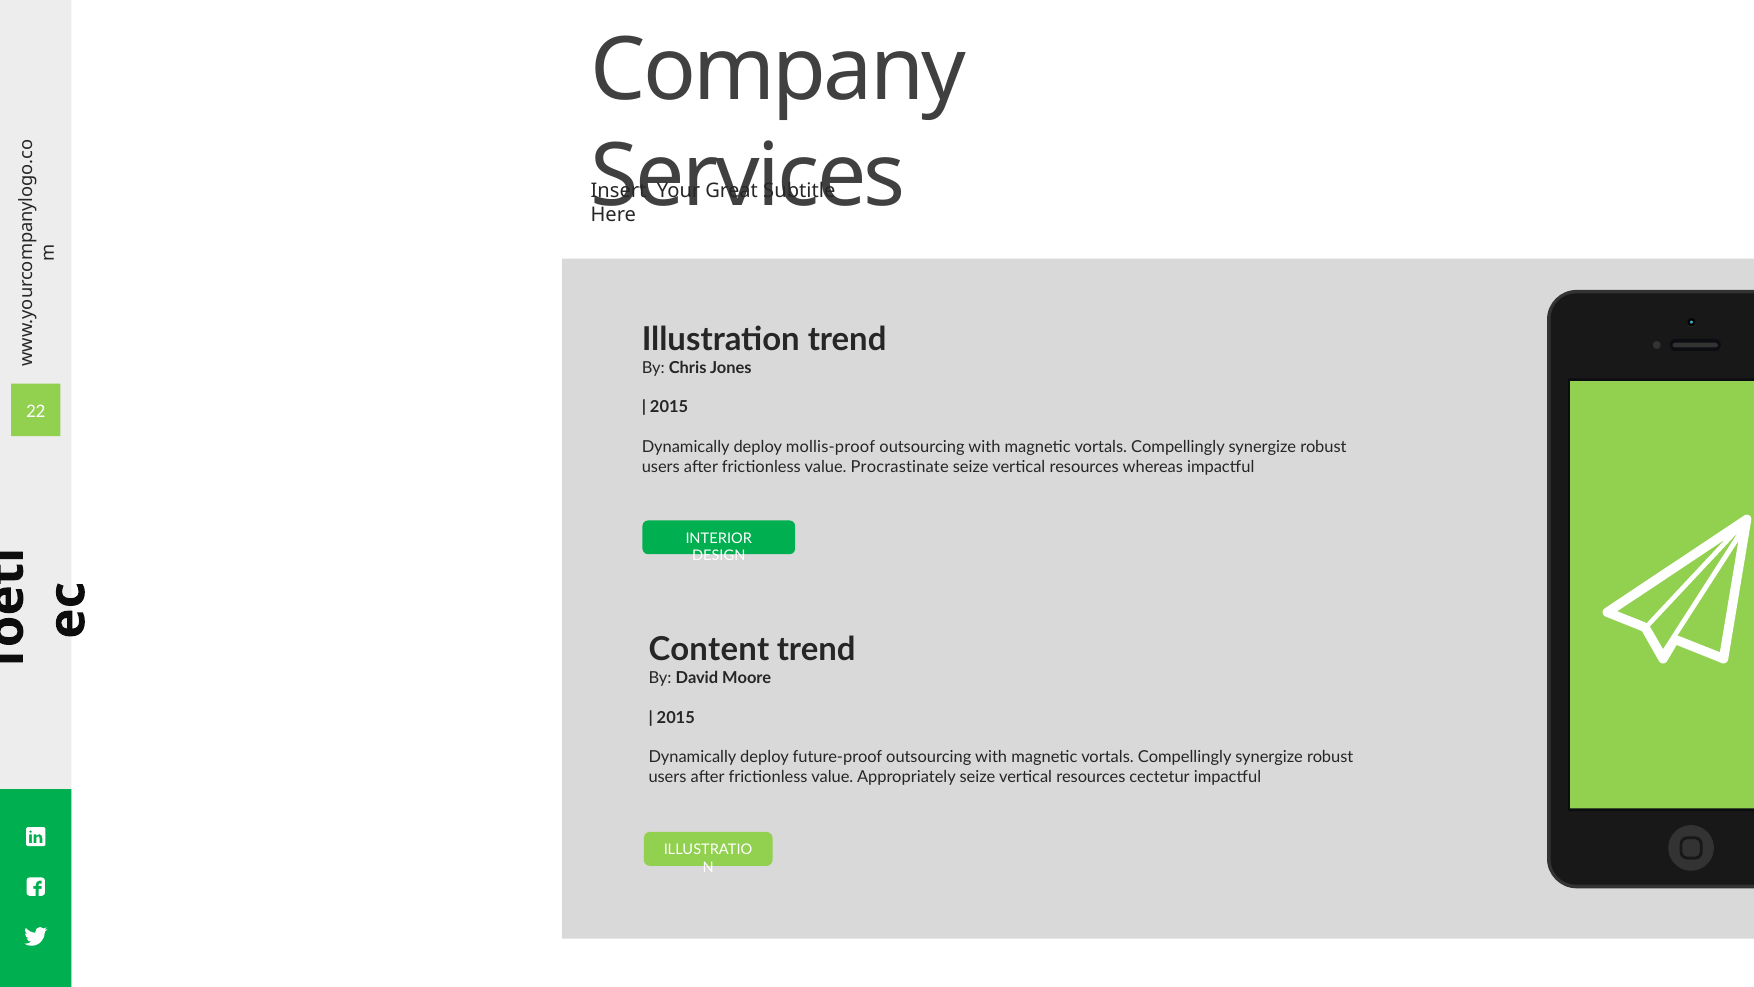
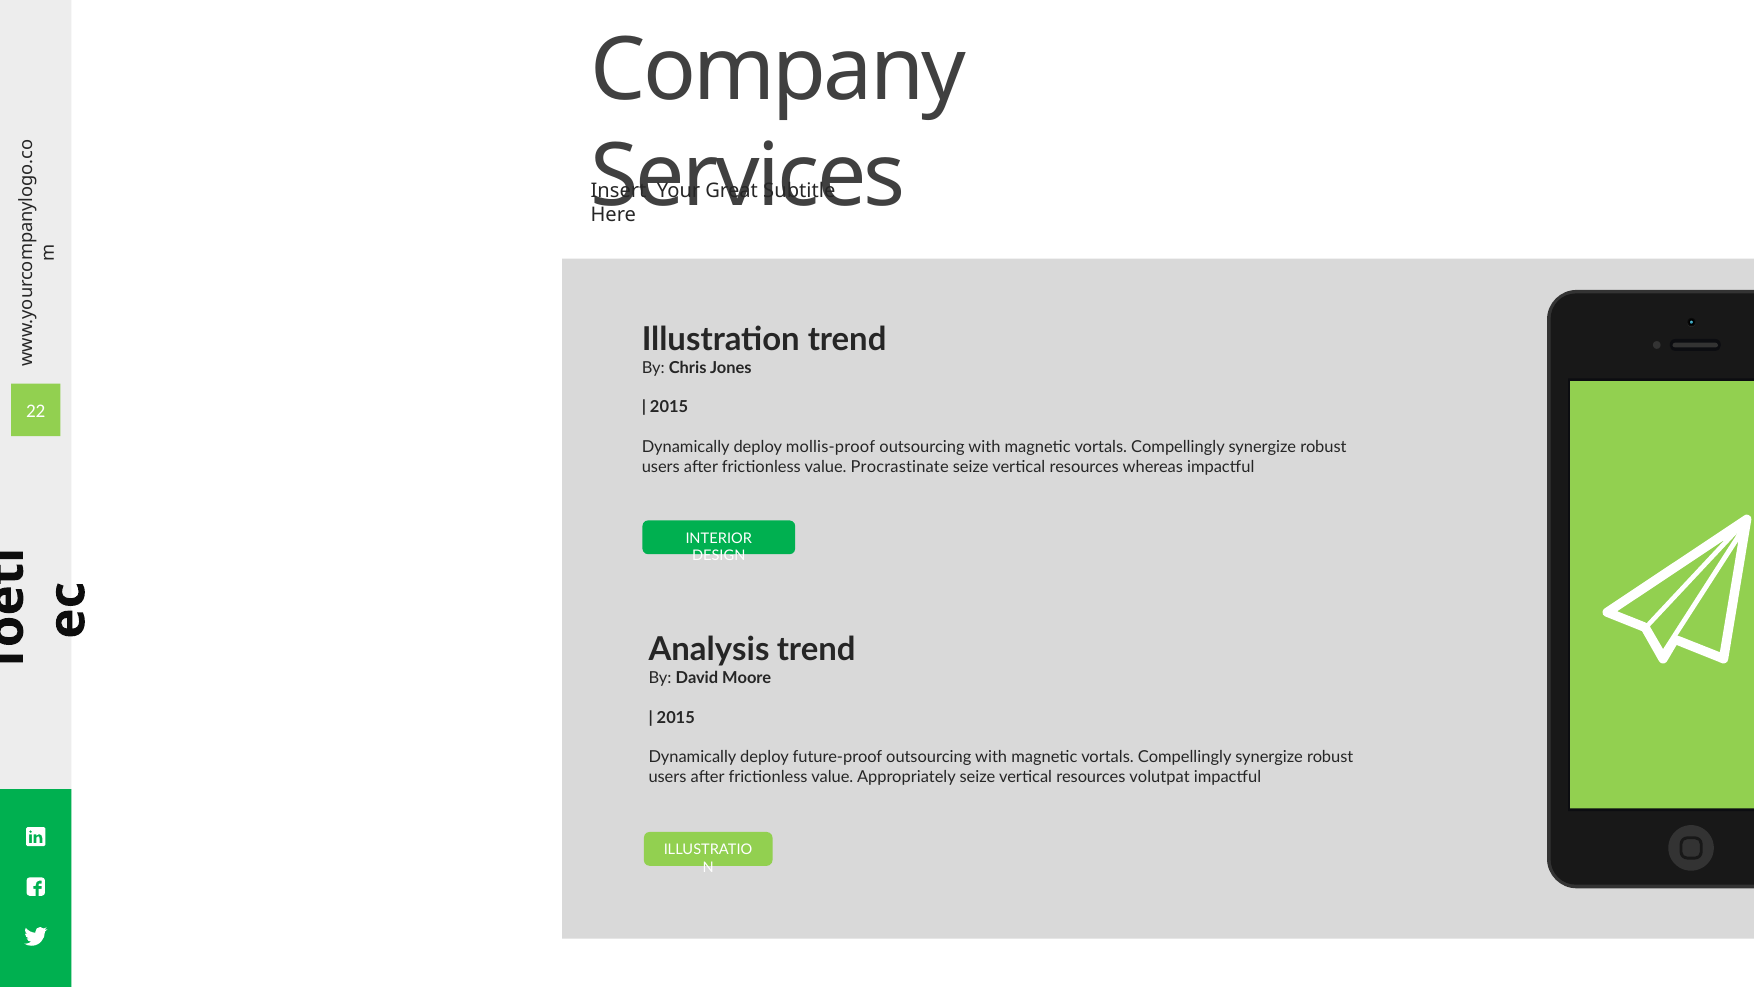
Content: Content -> Analysis (709, 649)
cectetur: cectetur -> volutpat (1160, 777)
